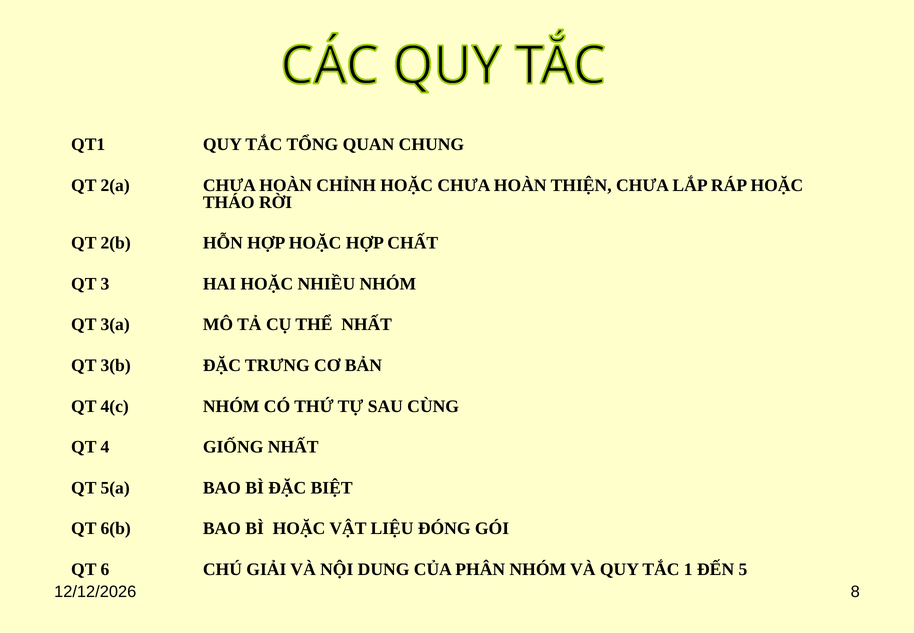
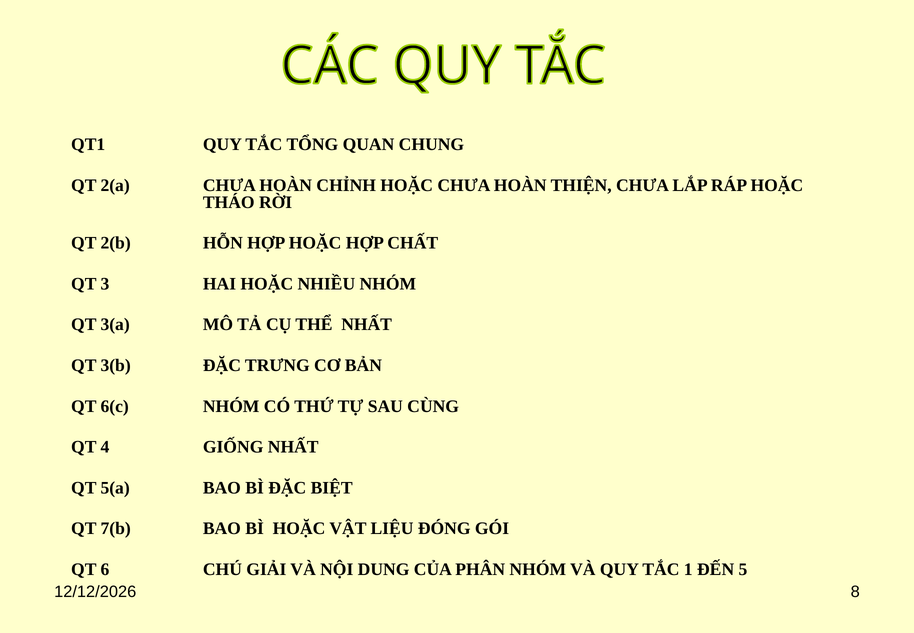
4(c: 4(c -> 6(c (115, 406)
6(b: 6(b -> 7(b (116, 528)
